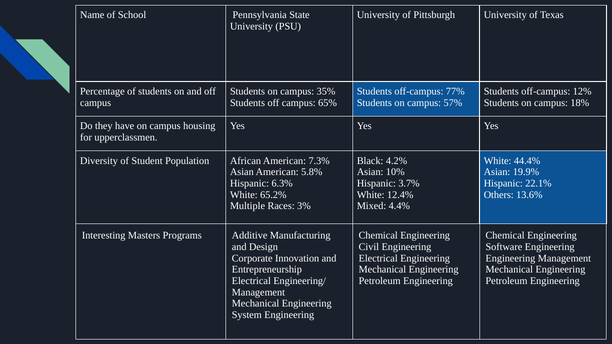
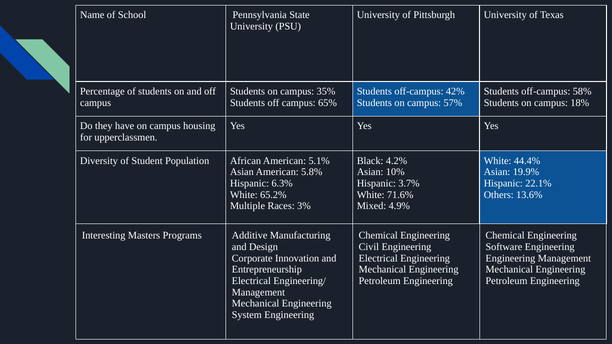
77%: 77% -> 42% (455, 92)
12%: 12% -> 58% (582, 92)
7.3%: 7.3% -> 5.1% (319, 161)
12.4%: 12.4% -> 71.6% (400, 195)
4.4%: 4.4% -> 4.9% (399, 206)
